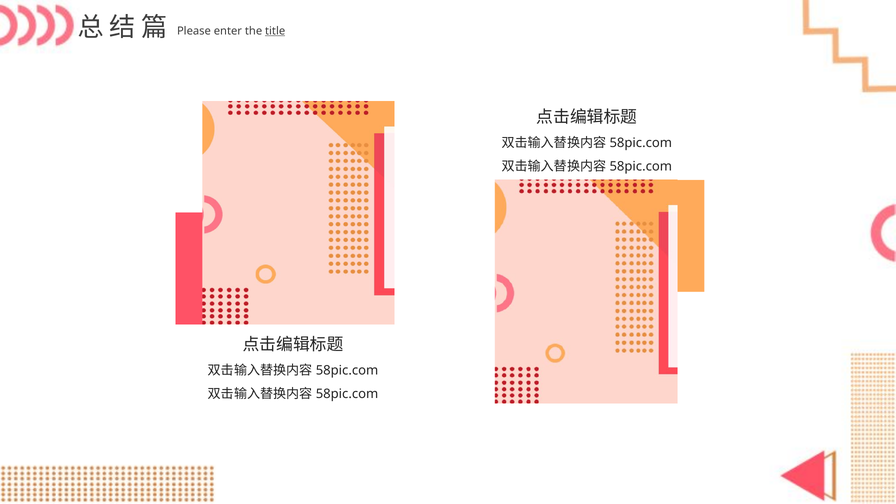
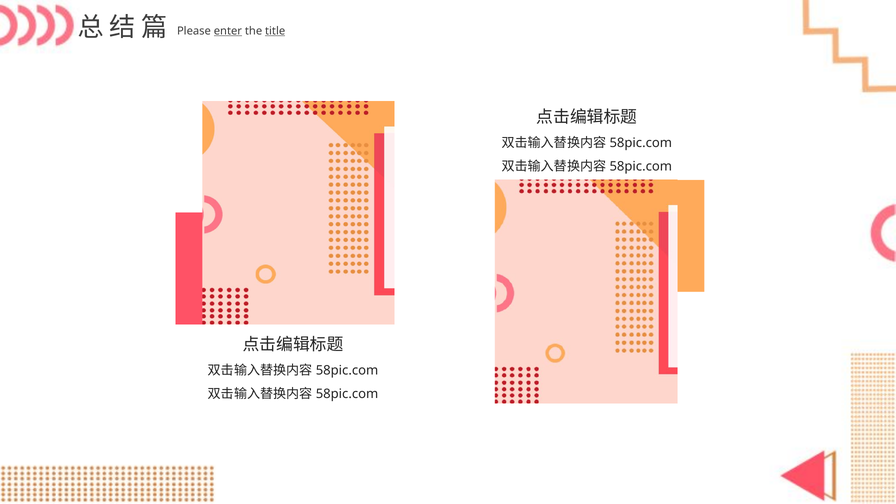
enter underline: none -> present (228, 31)
